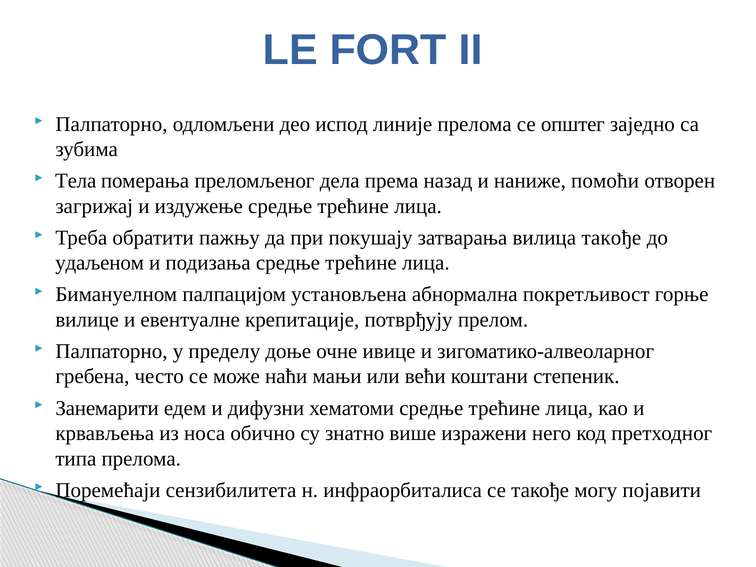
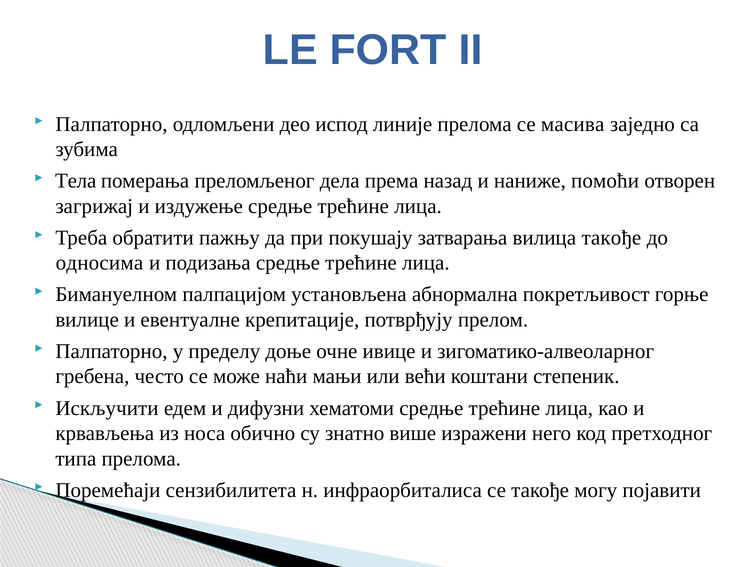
општег: општег -> масива (573, 124)
удаљеном: удаљеном -> односима (99, 263)
Занемарити: Занемарити -> Искључити (107, 408)
